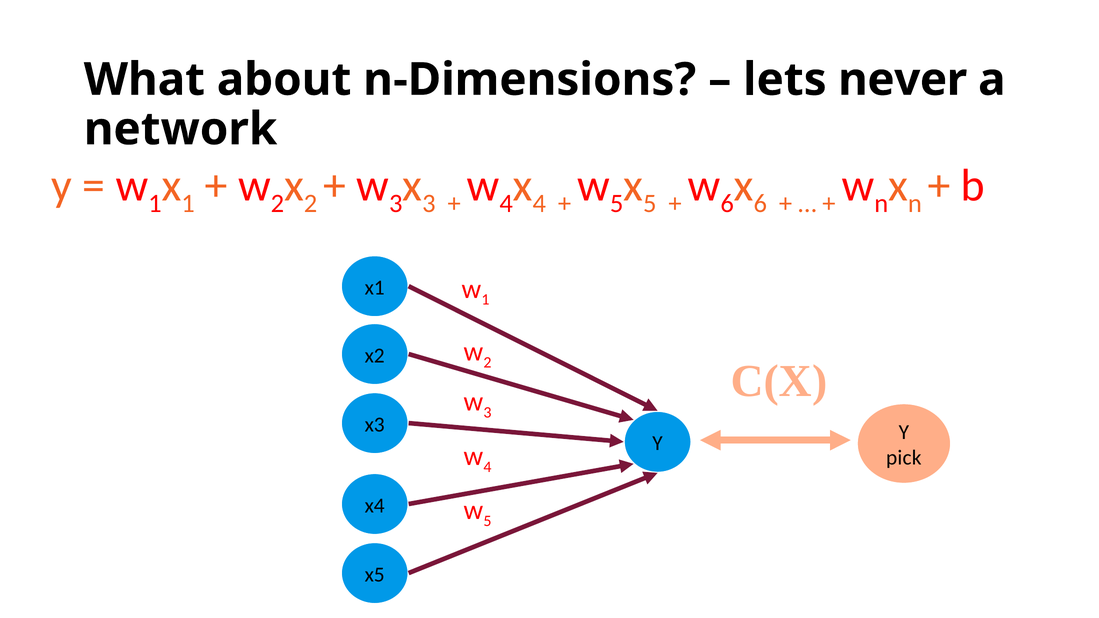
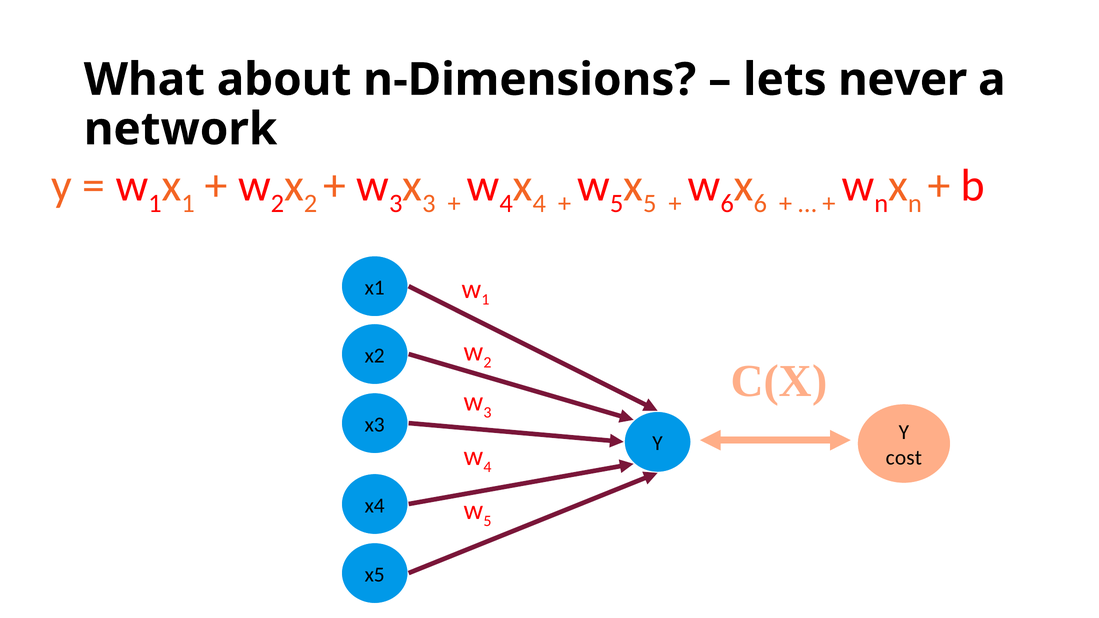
pick: pick -> cost (904, 458)
